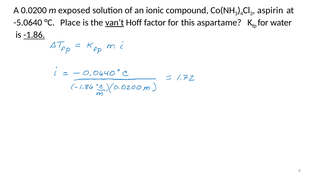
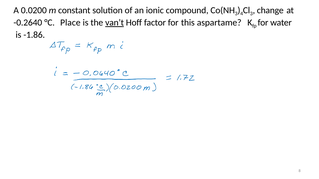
exposed: exposed -> constant (74, 10)
aspirin: aspirin -> change (270, 10)
-5.0640: -5.0640 -> -0.2640 (28, 23)
-1.86 underline: present -> none (34, 35)
